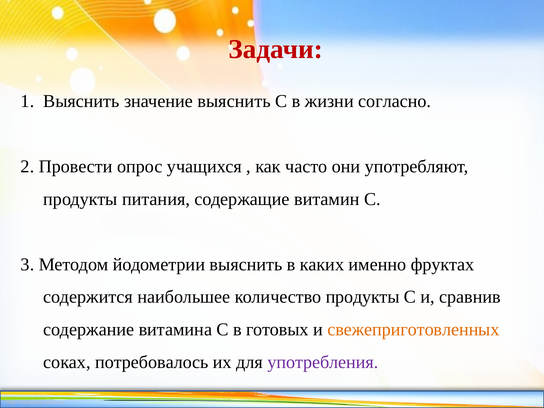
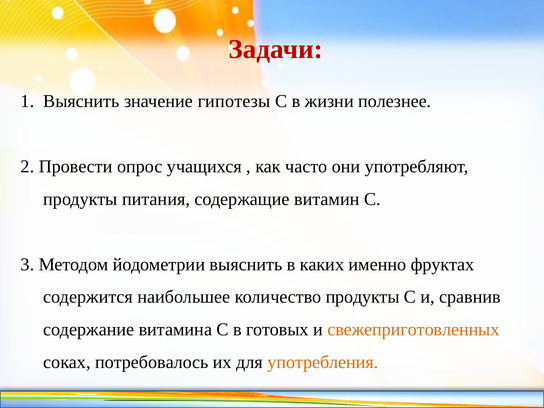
значение выяснить: выяснить -> гипотезы (234, 101)
согласно: согласно -> полезнее (395, 101)
употребления colour: purple -> orange (323, 362)
